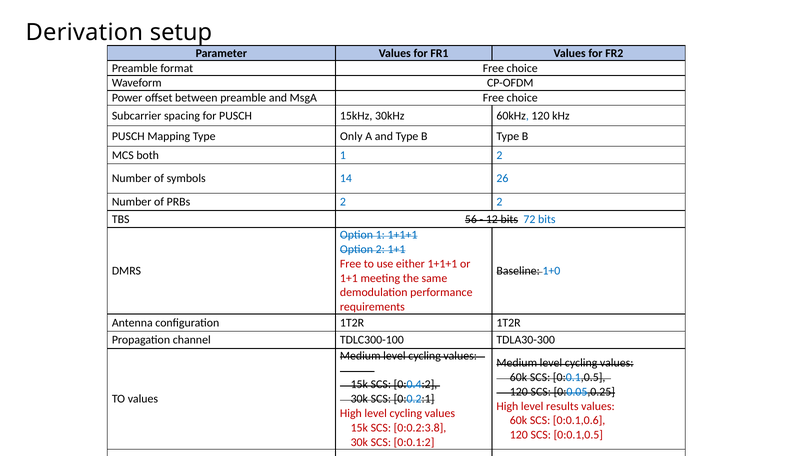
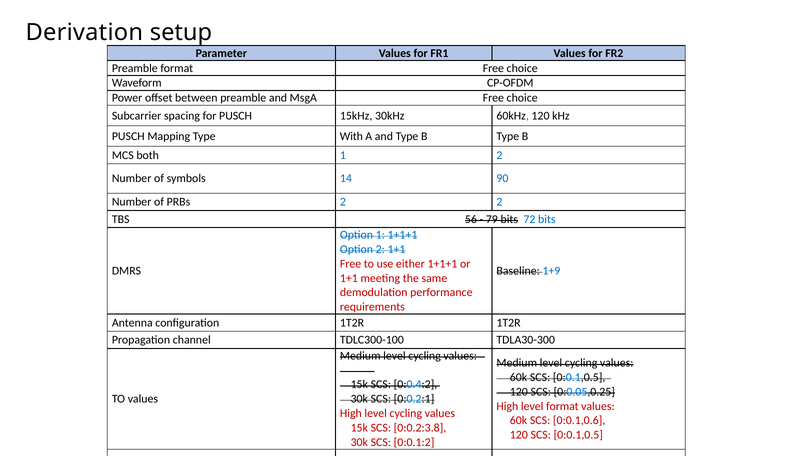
Only: Only -> With (351, 136)
26: 26 -> 90 (502, 179)
12: 12 -> 79 (492, 219)
1+0: 1+0 -> 1+9 (551, 271)
level results: results -> format (562, 406)
